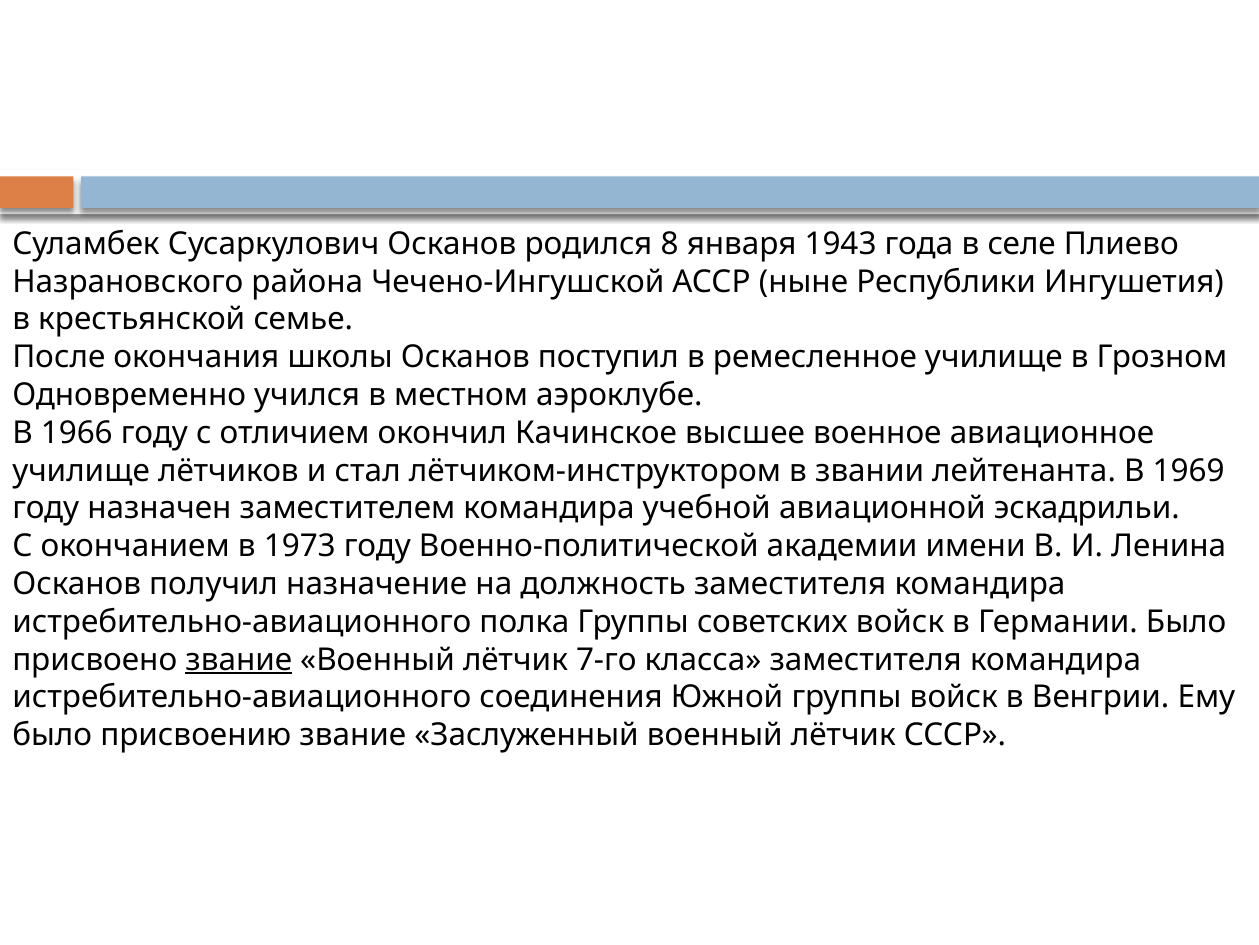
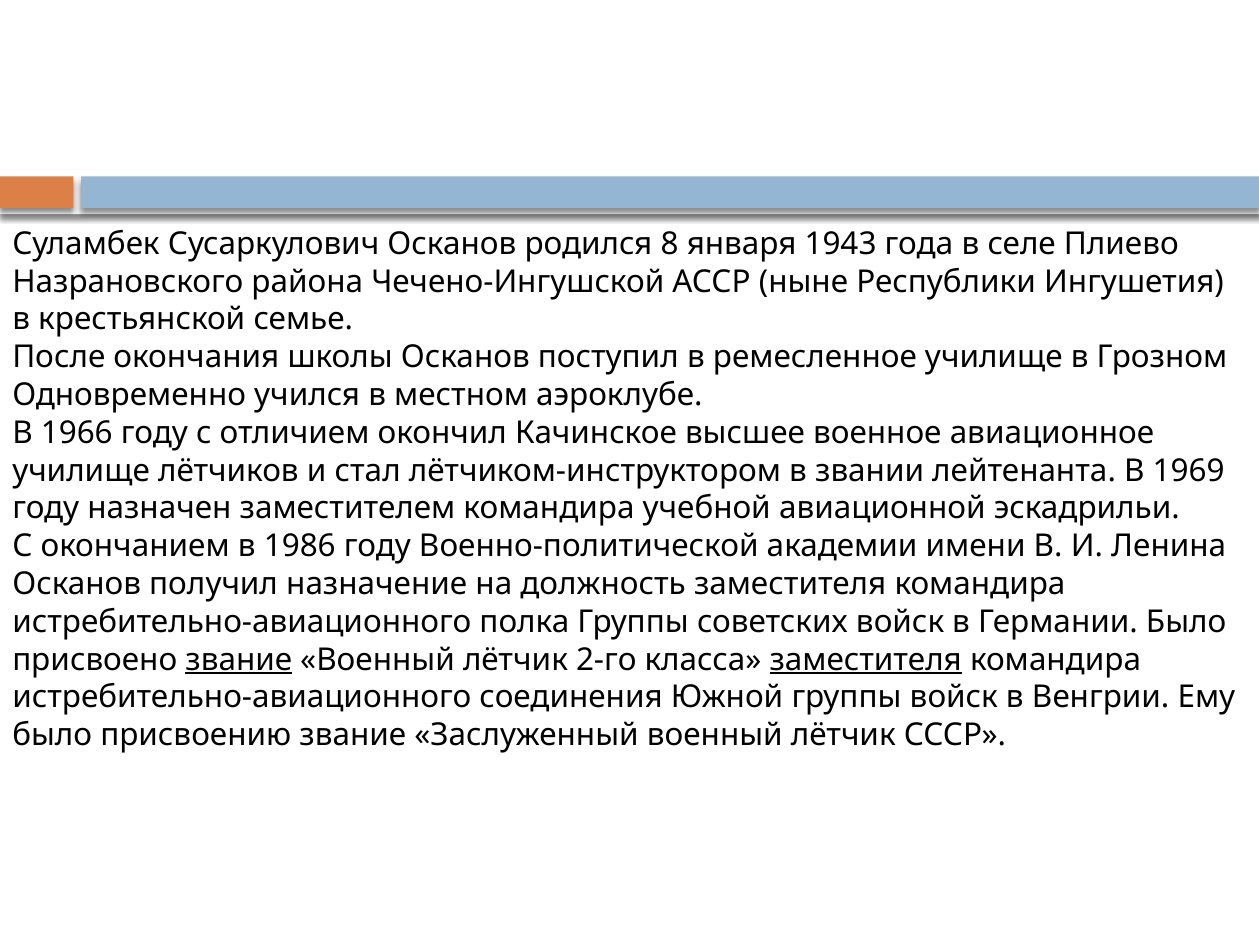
1973: 1973 -> 1986 (300, 546)
7-го: 7-го -> 2-го (606, 659)
заместителя underline: none -> present (866, 659)
